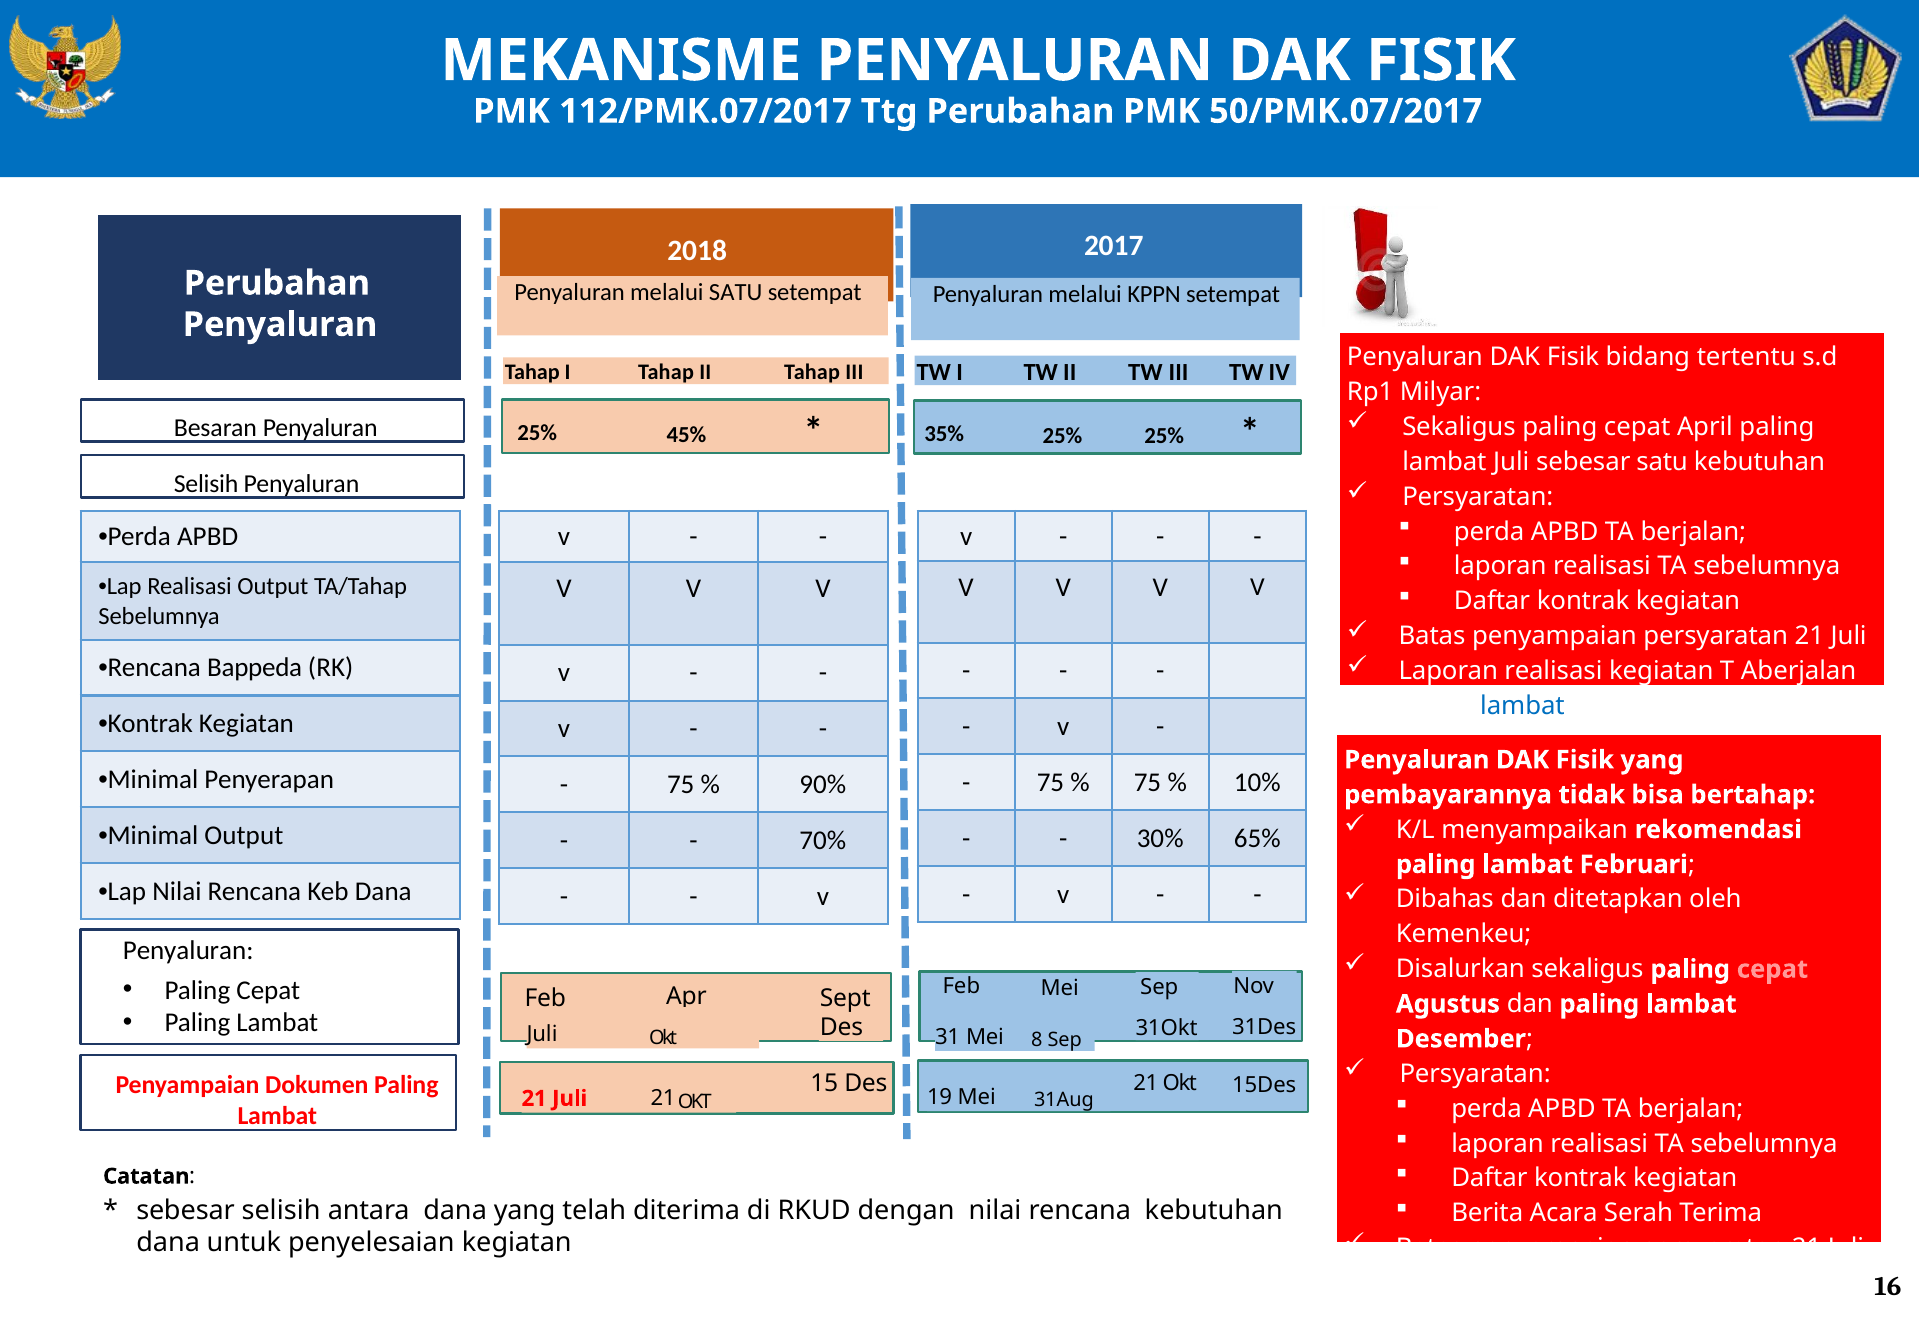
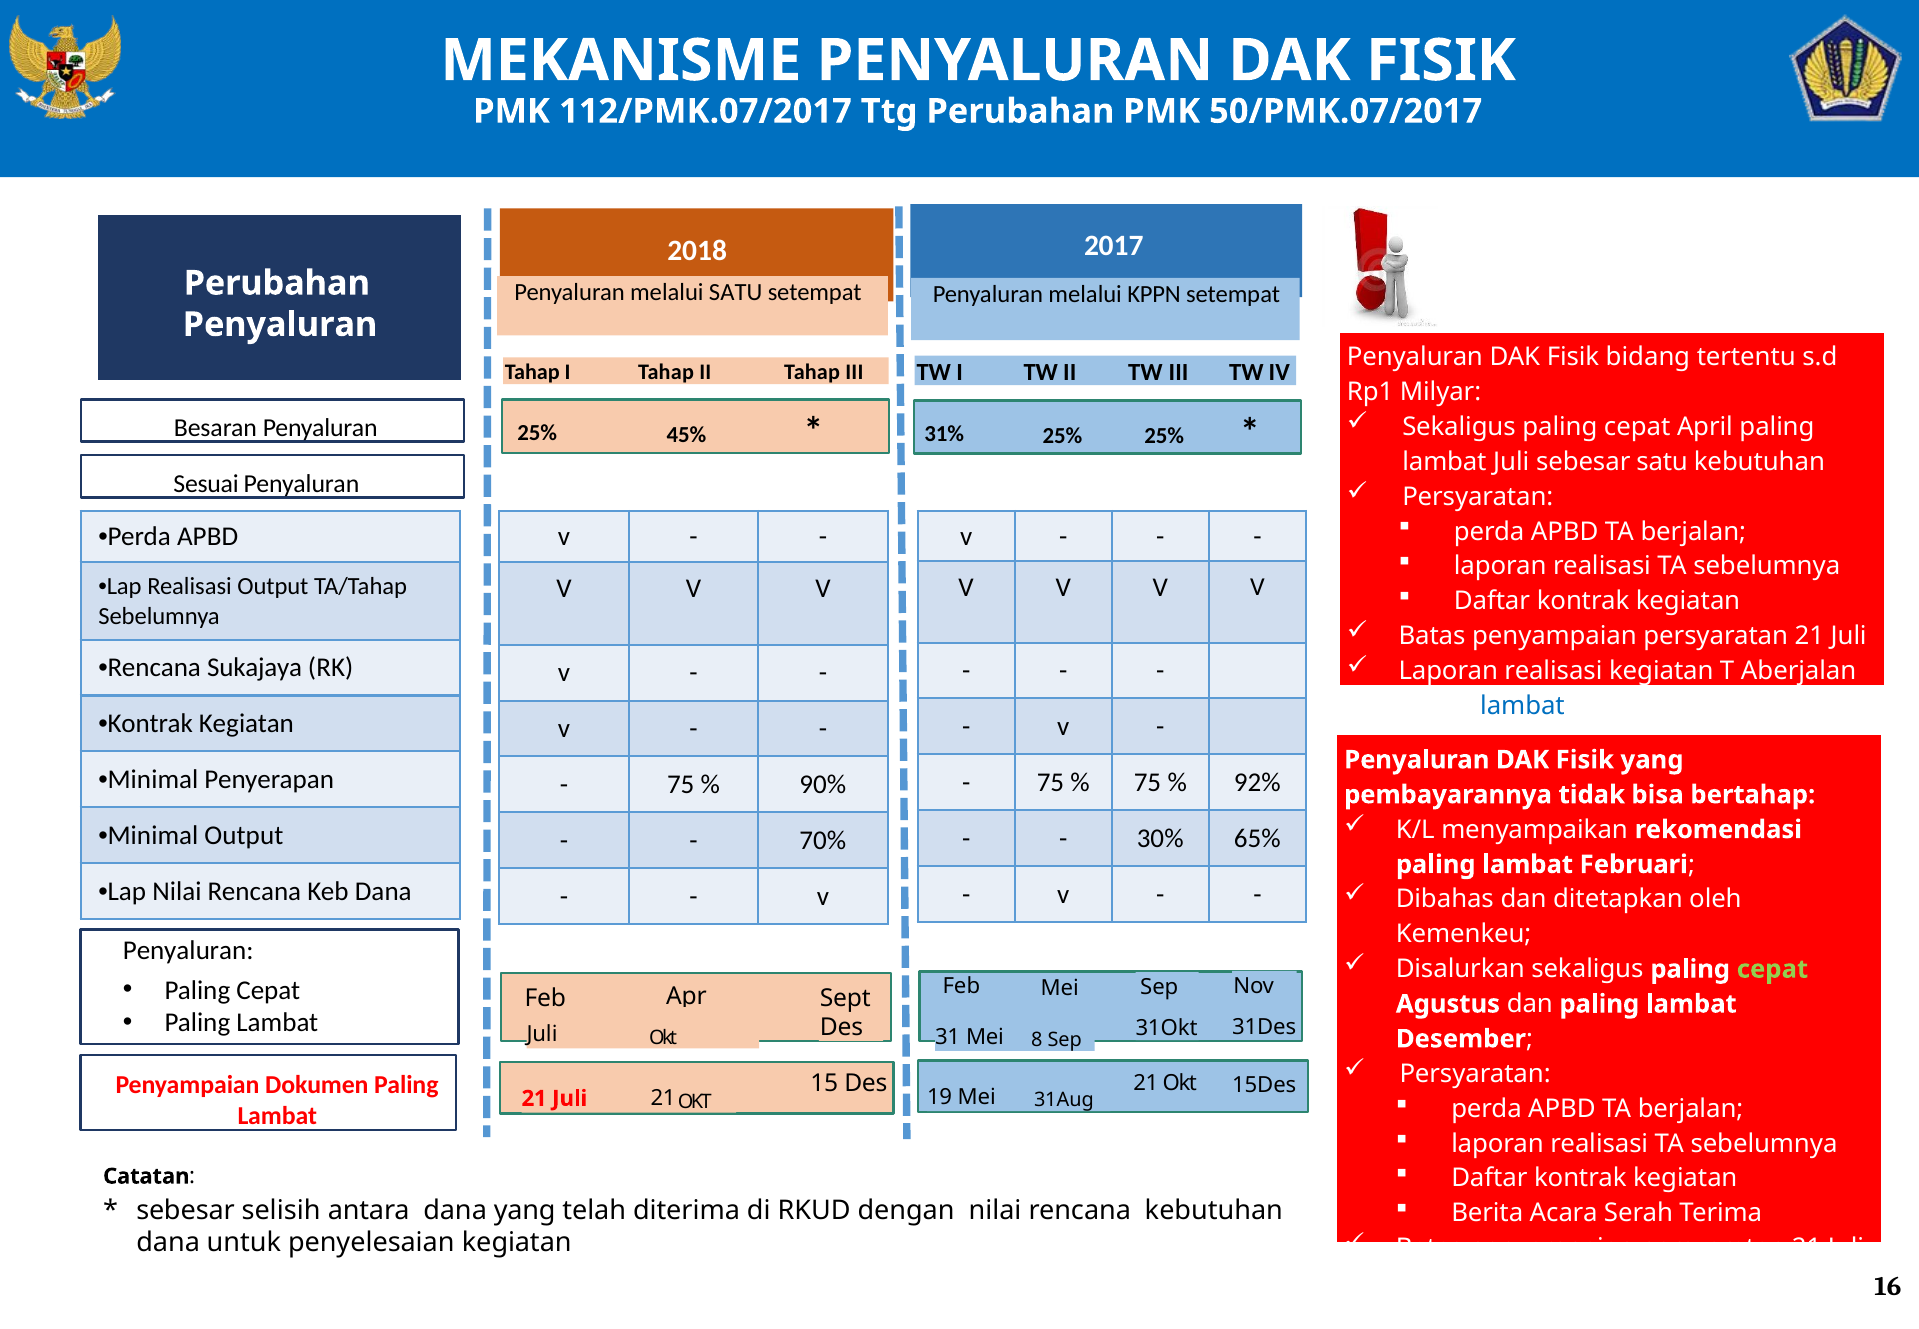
35%: 35% -> 31% (944, 433)
Selisih: Selisih -> Sesuai (206, 484)
Bappeda: Bappeda -> Sukajaya (255, 668)
10%: 10% -> 92% (1257, 782)
cepat colour: pink -> light green (1772, 969)
